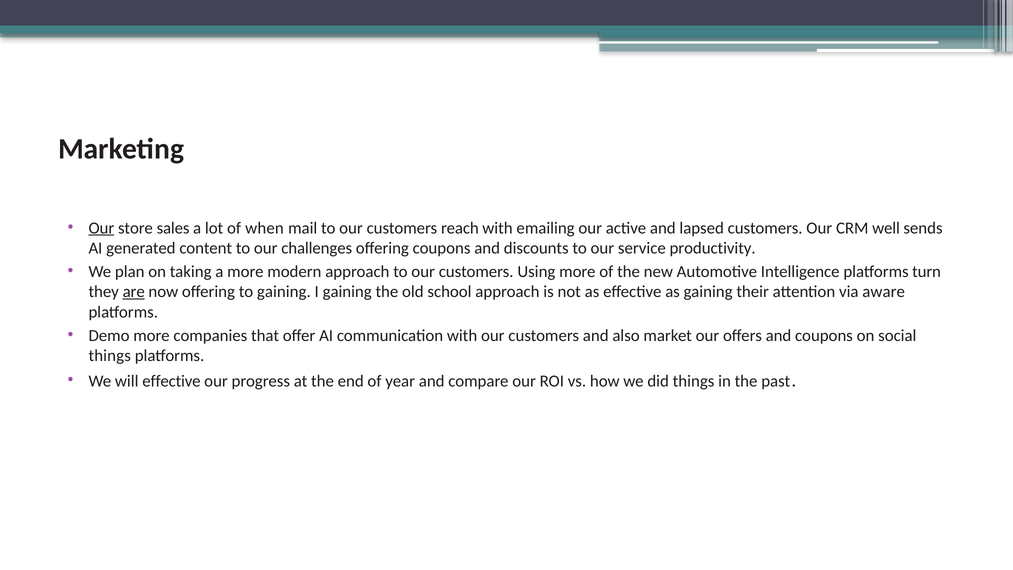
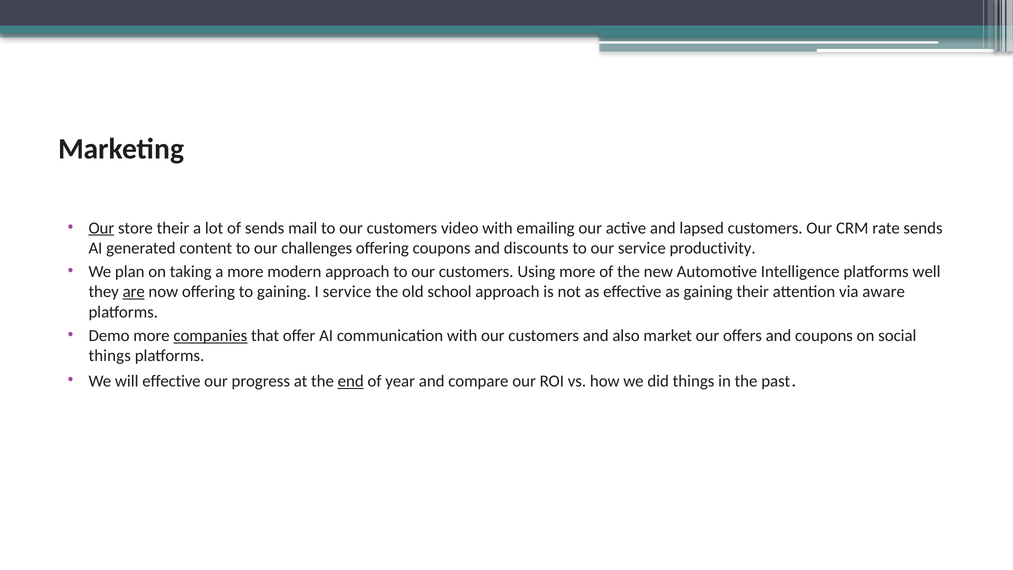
store sales: sales -> their (173, 228)
of when: when -> sends (265, 228)
reach: reach -> video (460, 228)
well: well -> rate (886, 228)
turn: turn -> well (927, 272)
I gaining: gaining -> service (347, 292)
companies underline: none -> present (210, 335)
end underline: none -> present (351, 381)
